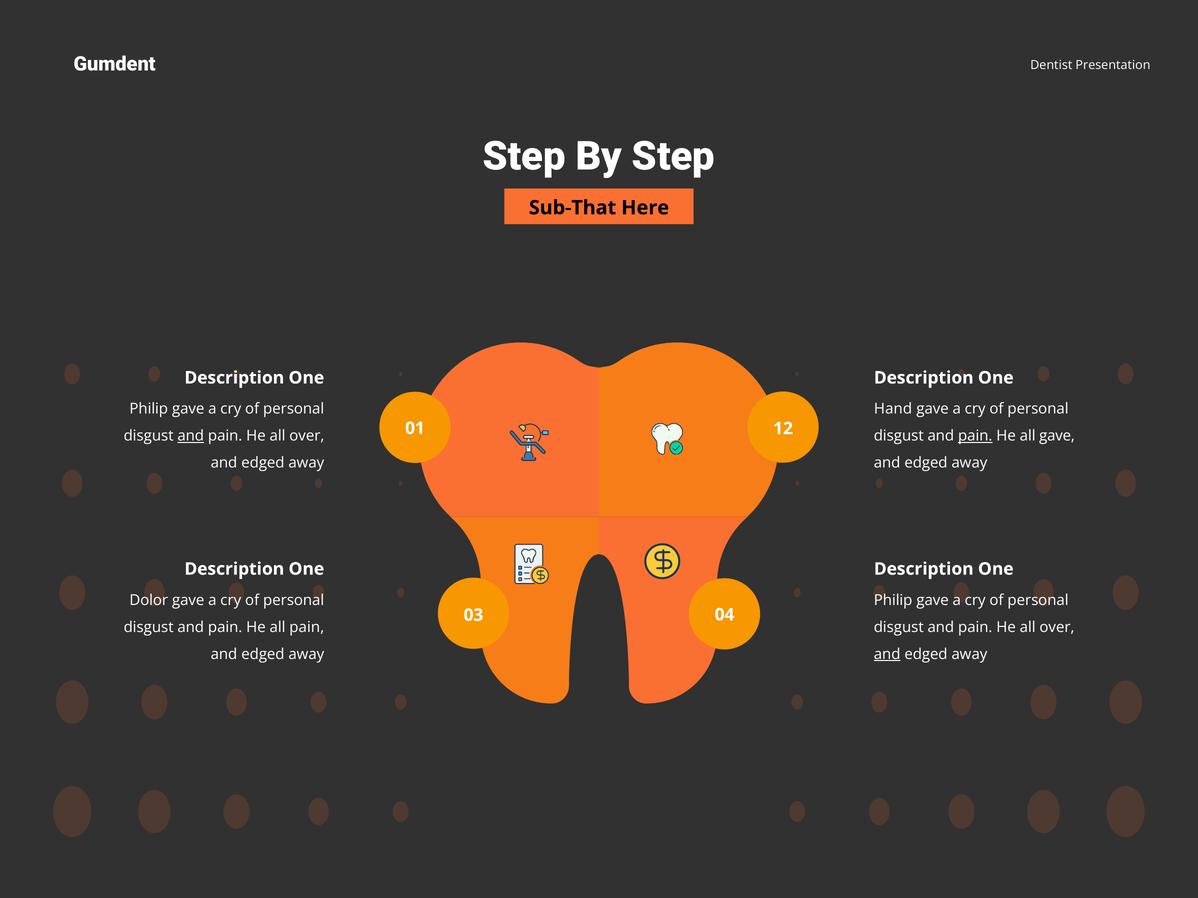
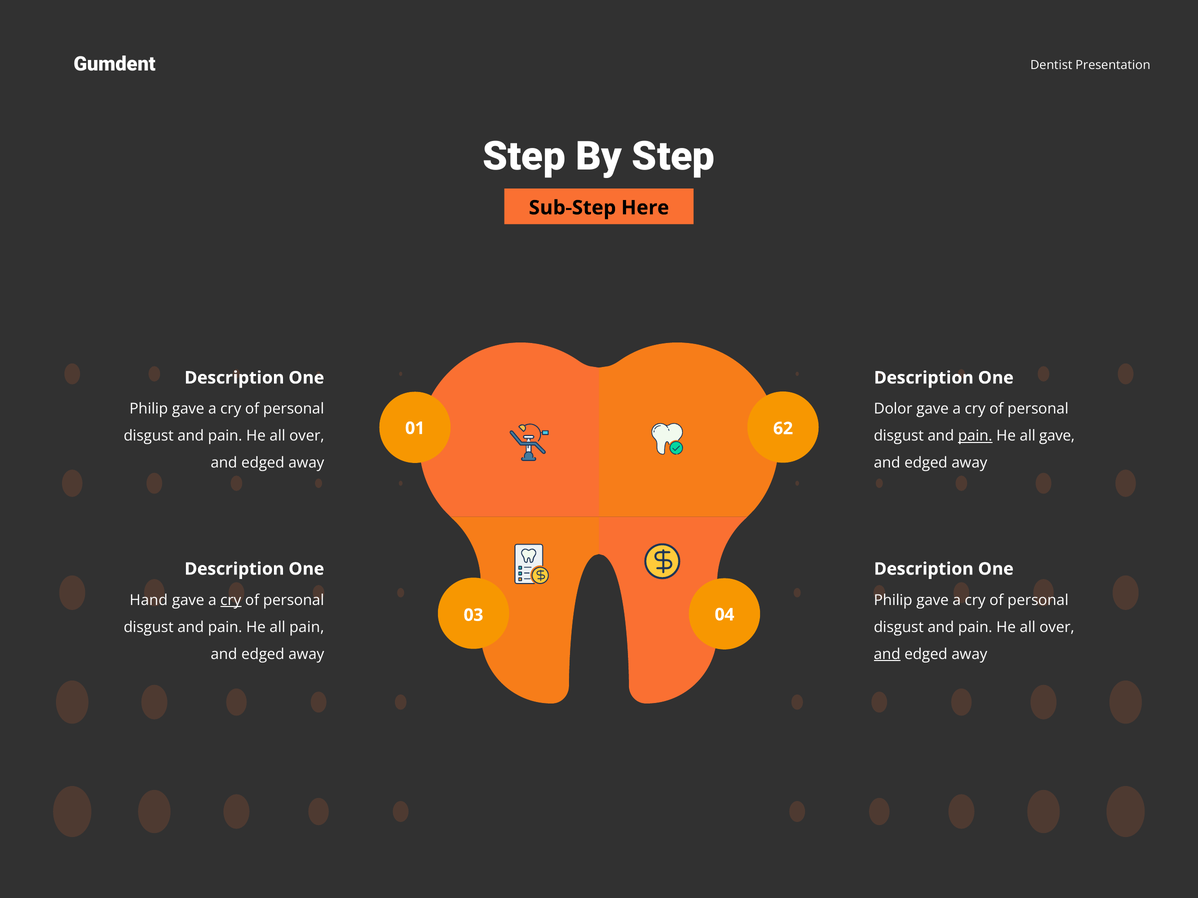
Sub-That: Sub-That -> Sub-Step (572, 208)
Hand: Hand -> Dolor (893, 409)
12: 12 -> 62 (783, 429)
and underline: present -> none (191, 436)
Dolor: Dolor -> Hand (149, 601)
cry underline: none -> present (231, 601)
